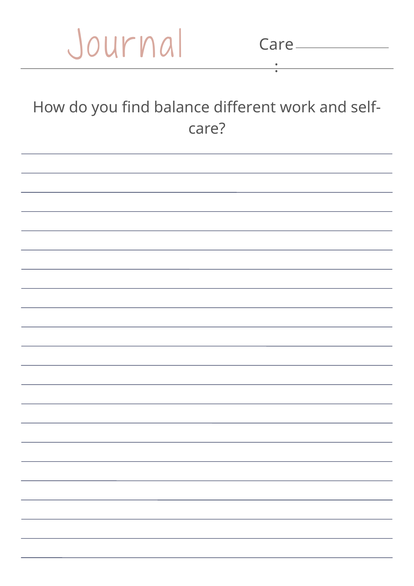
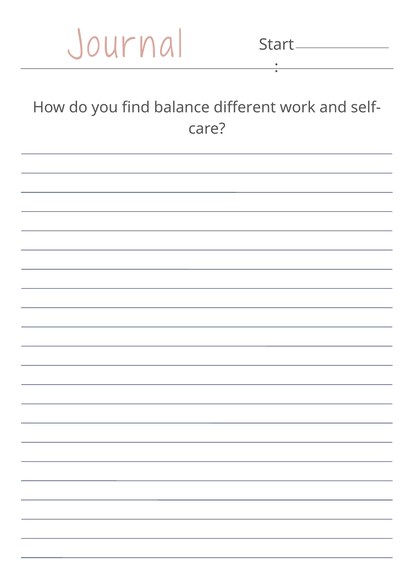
Care: Care -> Start (276, 45)
